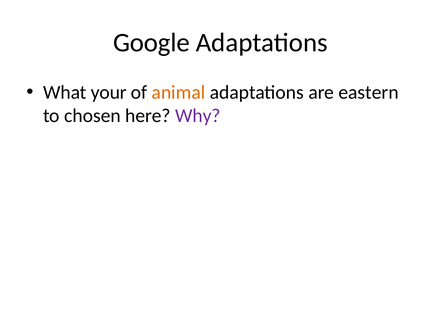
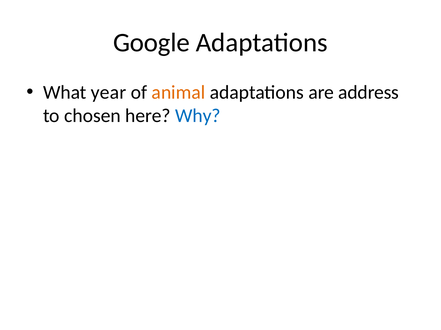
your: your -> year (109, 93)
eastern: eastern -> address (369, 93)
Why colour: purple -> blue (198, 116)
